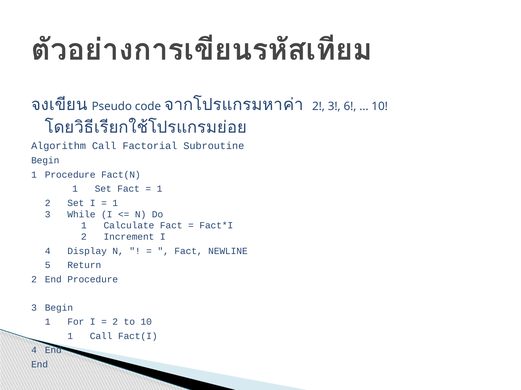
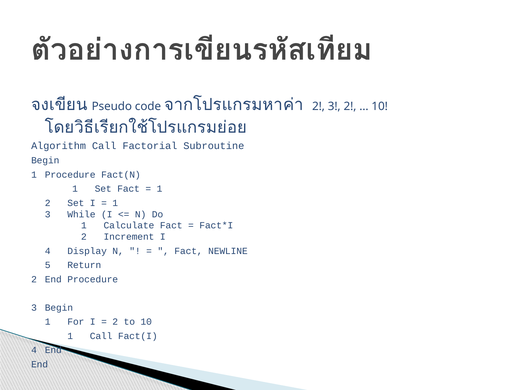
3 6: 6 -> 2 (350, 107)
